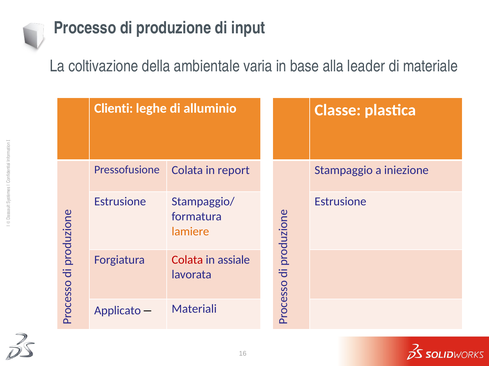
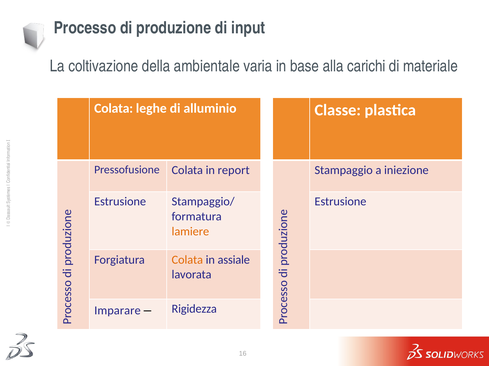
leader: leader -> carichi (366, 66)
Clienti: Clienti -> Colata (114, 109)
Colata colour: red -> orange (187, 260)
Applicato: Applicato -> Imparare (117, 311)
Materiali: Materiali -> Rigidezza (194, 310)
